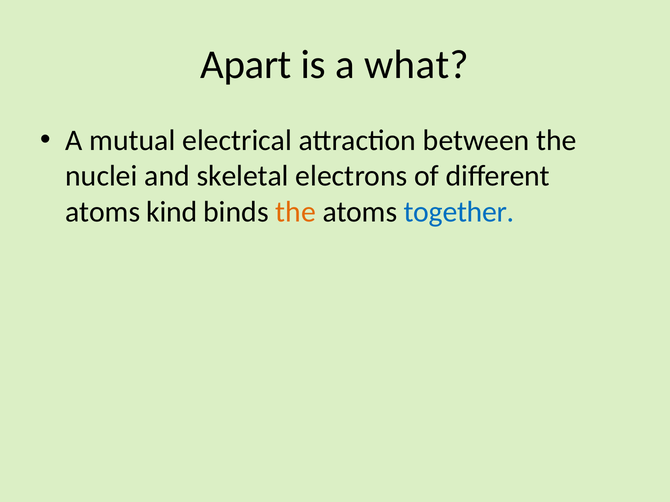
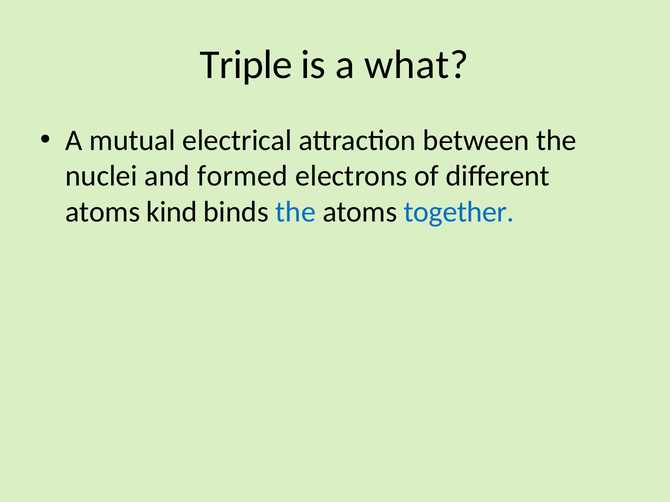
Apart: Apart -> Triple (246, 65)
skeletal: skeletal -> formed (243, 176)
the colour: orange -> blue (296, 212)
